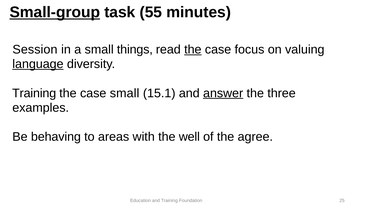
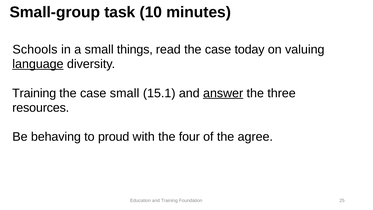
Small-group underline: present -> none (55, 12)
55: 55 -> 10 (151, 12)
Session: Session -> Schools (35, 50)
the underline: present -> none (193, 50)
focus: focus -> today (250, 50)
examples: examples -> resources (41, 108)
areas: areas -> proud (114, 137)
well: well -> four (189, 137)
